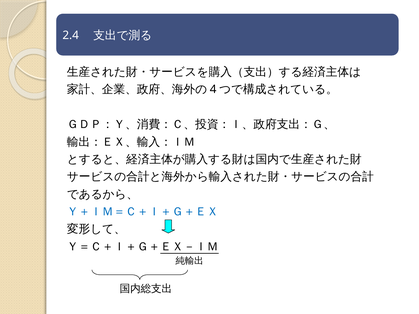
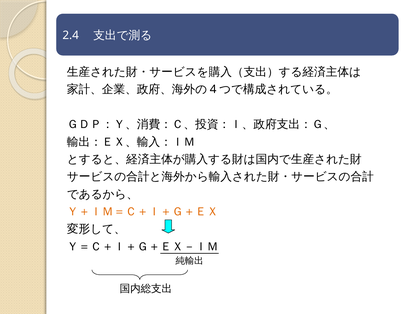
Ｙ＋ＩＭ＝Ｃ＋Ｉ＋Ｇ＋ＥＸ colour: blue -> orange (143, 212)
